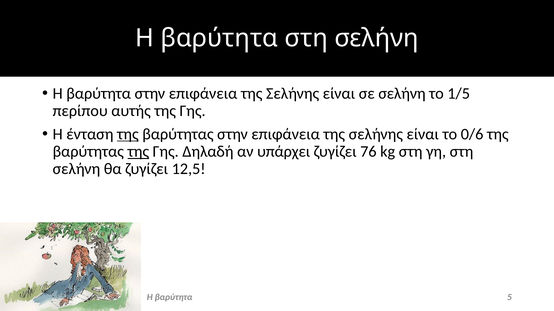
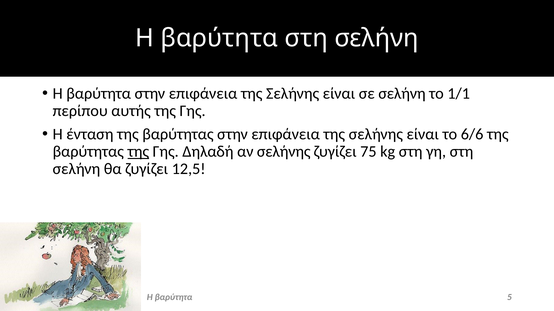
1/5: 1/5 -> 1/1 (459, 94)
της underline: present -> none (128, 134)
0/6: 0/6 -> 6/6 (472, 134)
αν υπάρχει: υπάρχει -> σελήνης (284, 152)
76: 76 -> 75 (368, 152)
